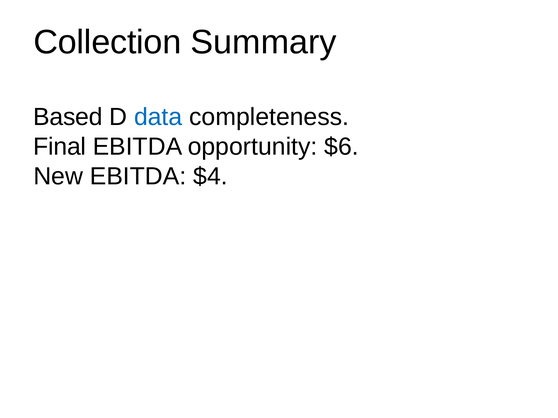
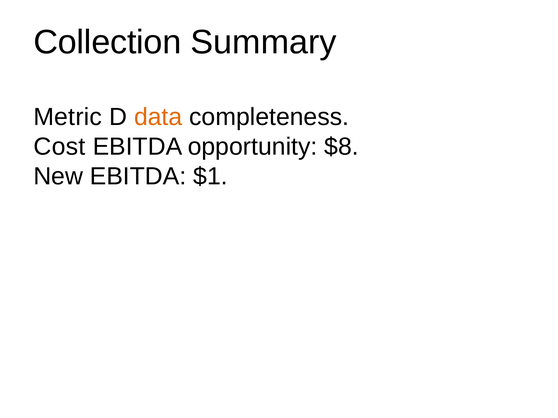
Based: Based -> Metric (68, 117)
data colour: blue -> orange (158, 117)
Final: Final -> Cost (59, 147)
$6: $6 -> $8 (341, 147)
$4: $4 -> $1 (211, 177)
